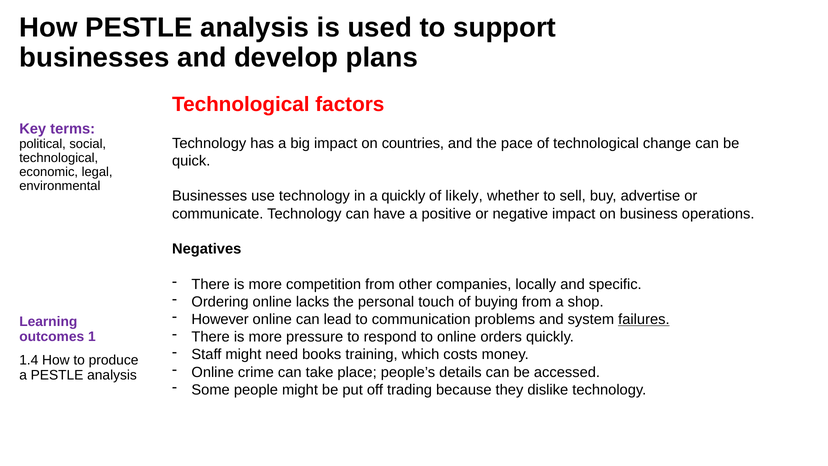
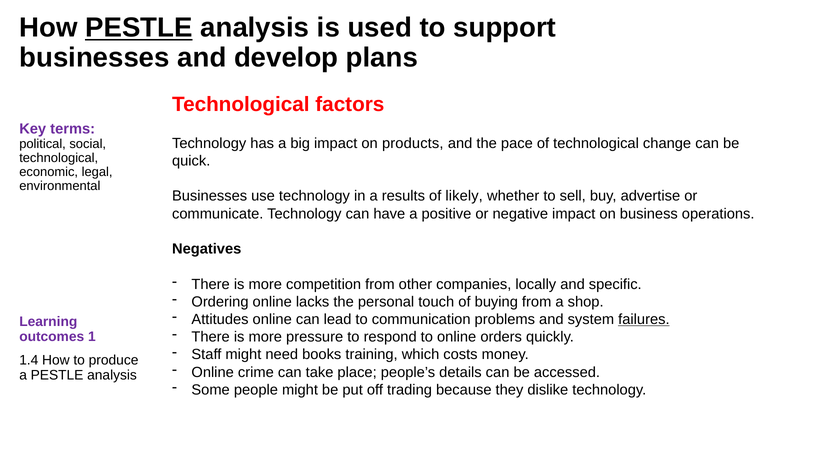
PESTLE underline: none -> present (139, 28)
countries: countries -> products (413, 143)
a quickly: quickly -> results (403, 196)
However: However -> Attitudes (220, 319)
